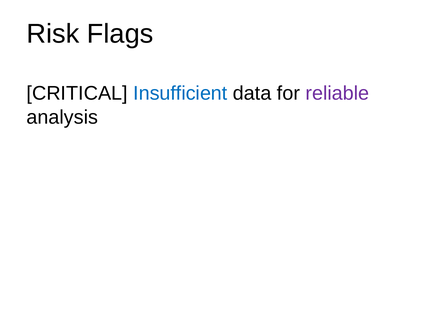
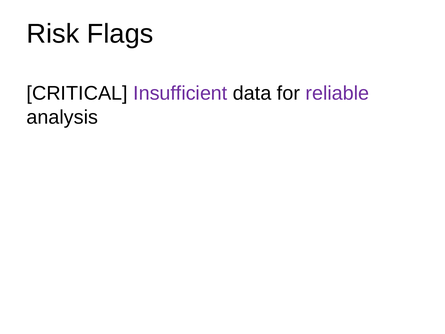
Insufficient colour: blue -> purple (180, 93)
